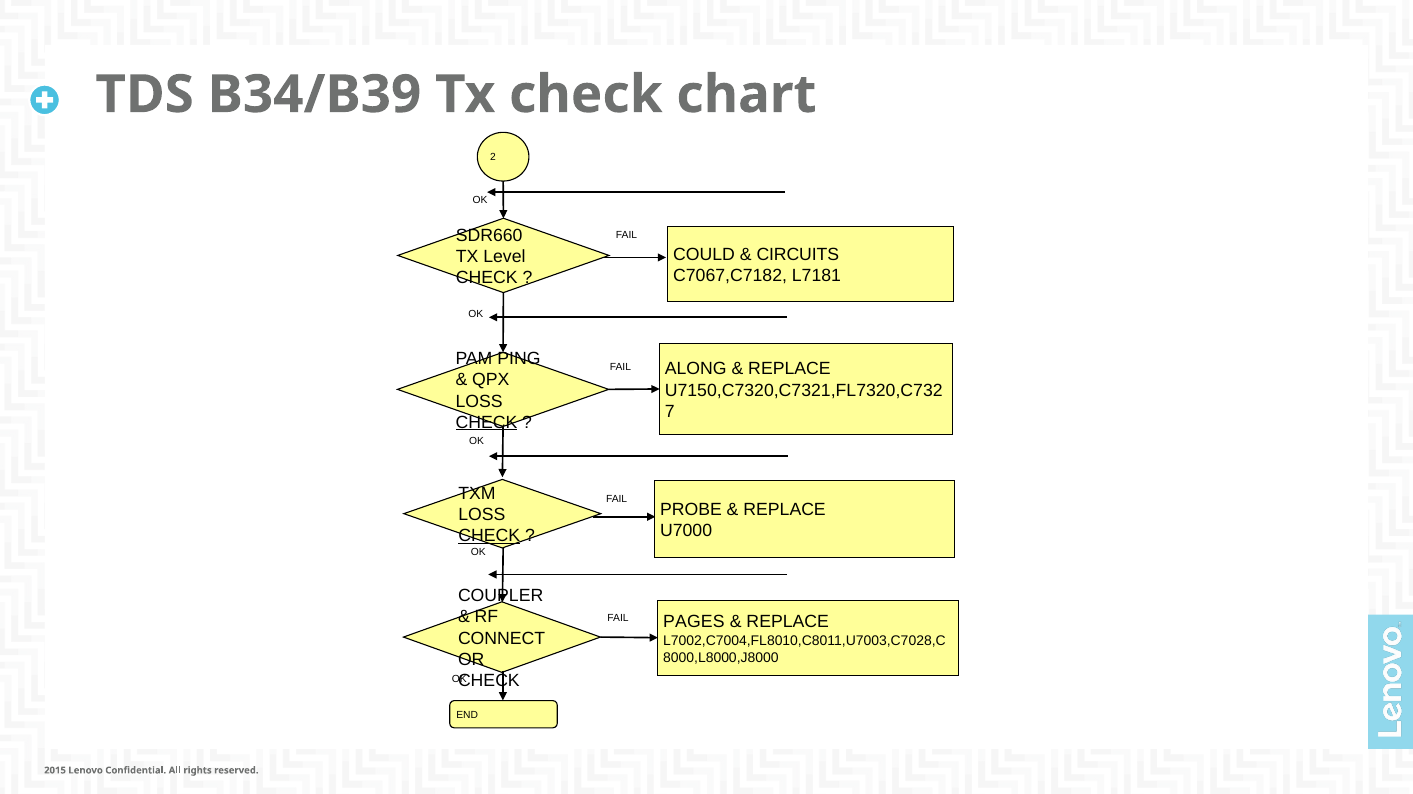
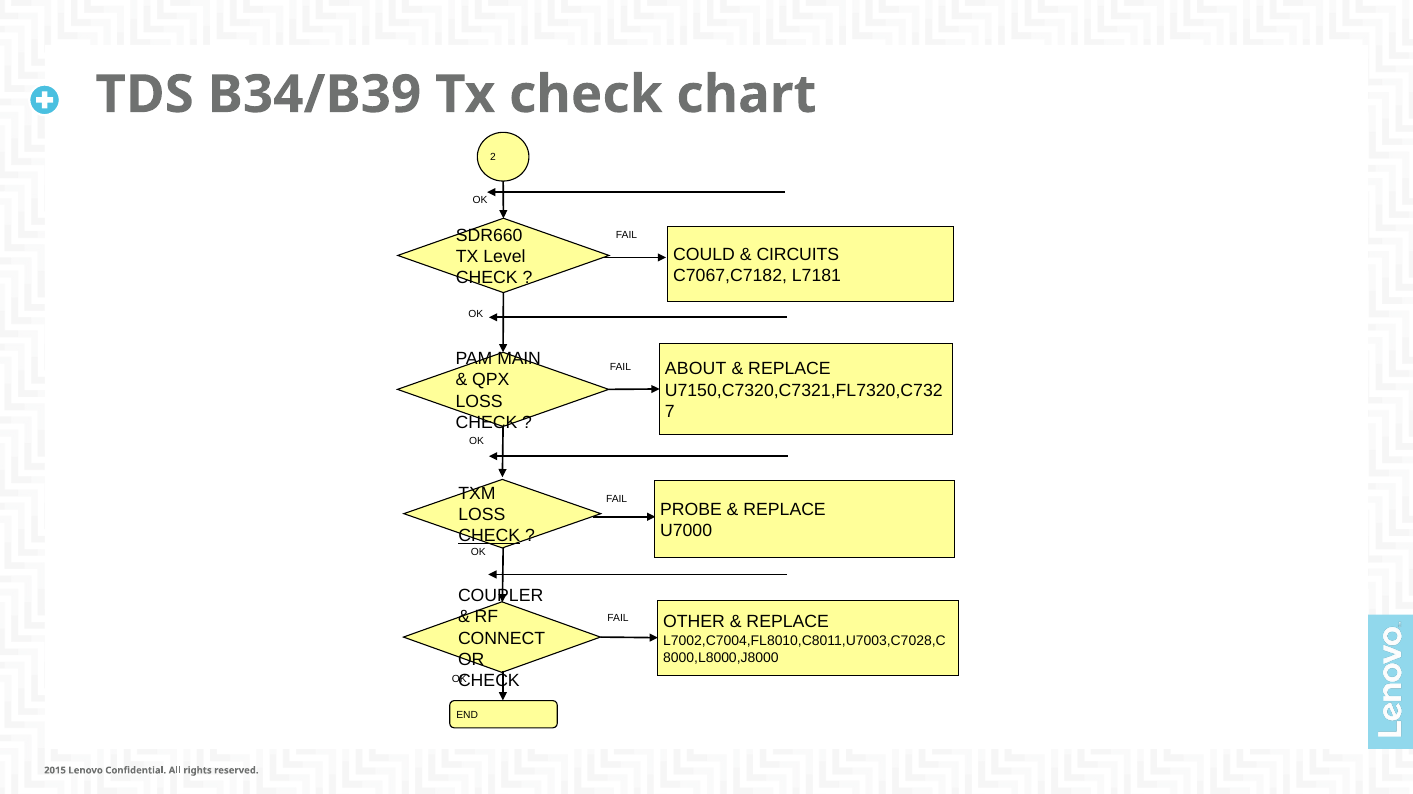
PING: PING -> MAIN (519, 359)
ALONG: ALONG -> ABOUT (696, 369)
CHECK underline: present -> none (486, 423)
PAGES: PAGES -> OTHER (694, 623)
